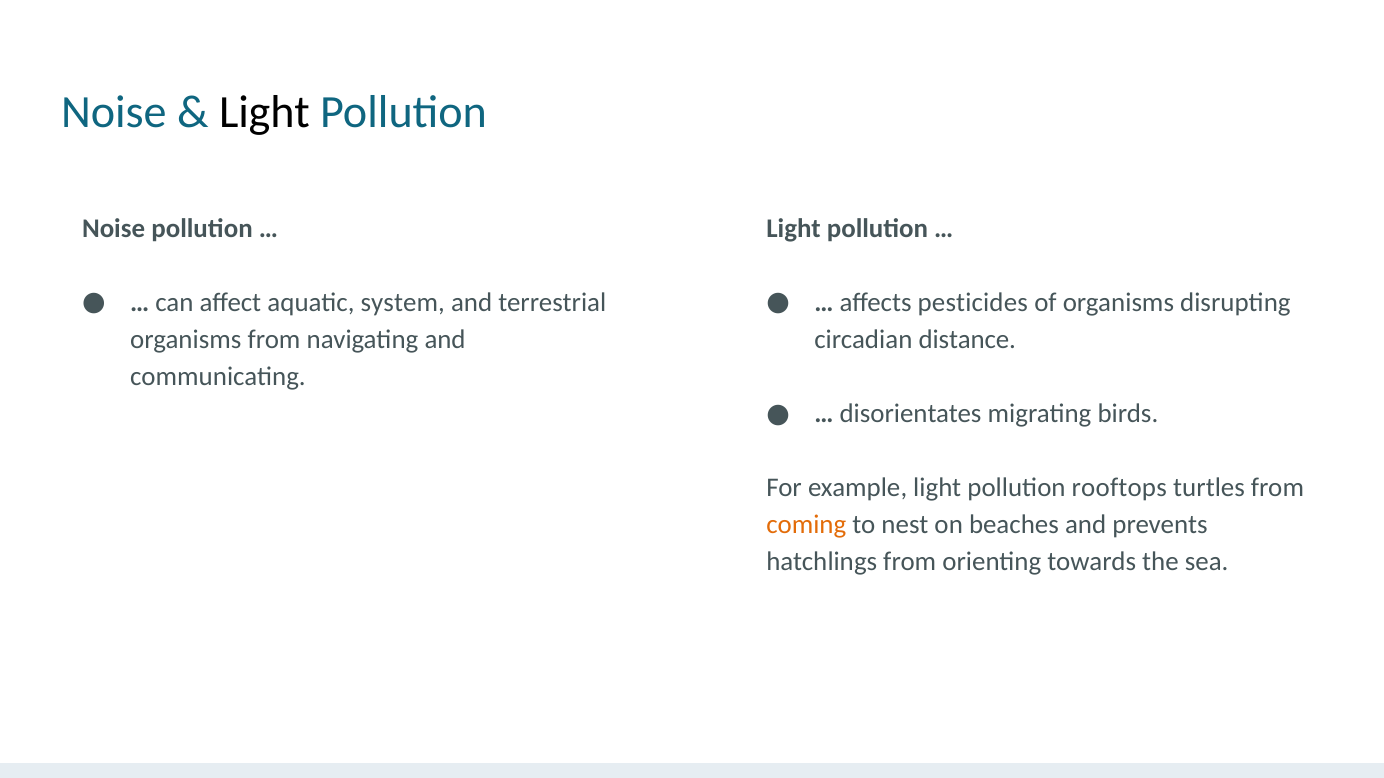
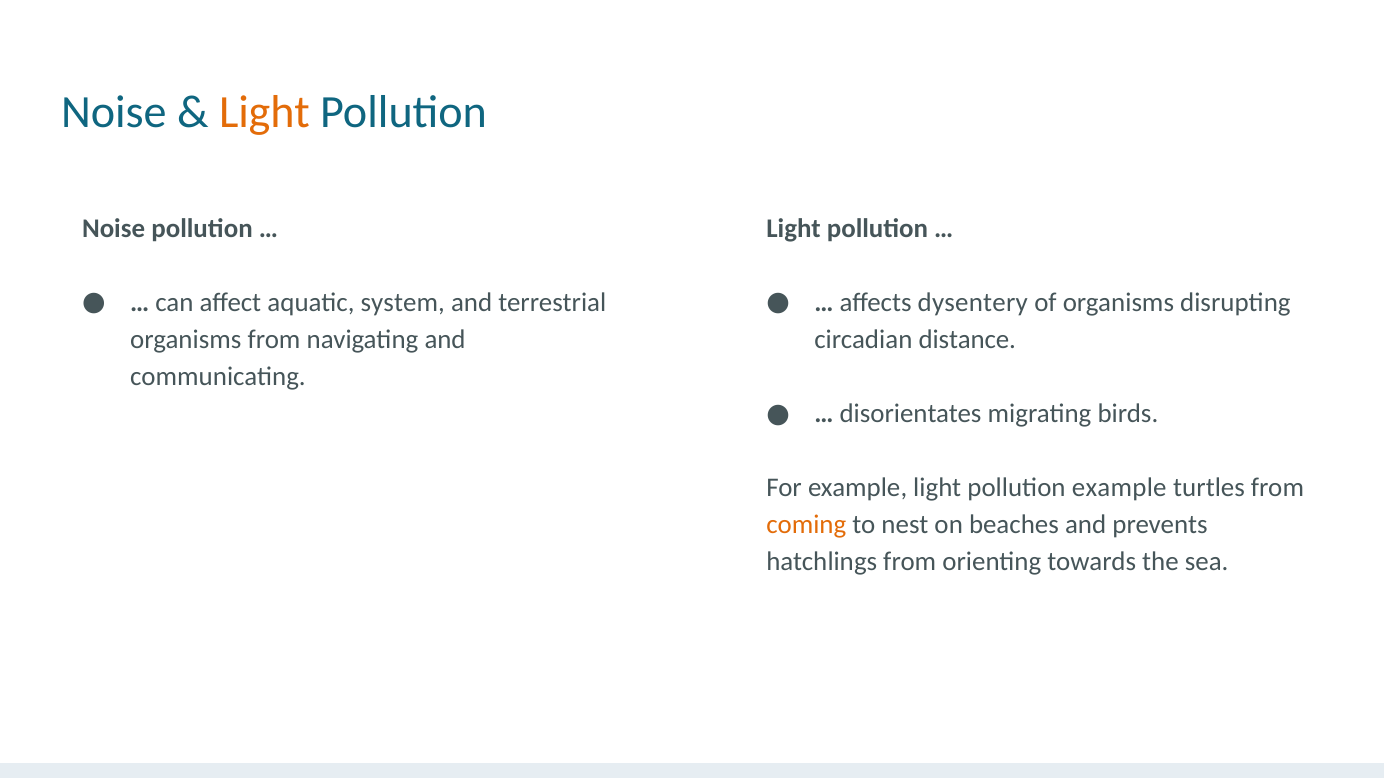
Light colour: black -> orange (264, 112)
pesticides: pesticides -> dysentery (973, 303)
pollution rooftops: rooftops -> example (1119, 488)
